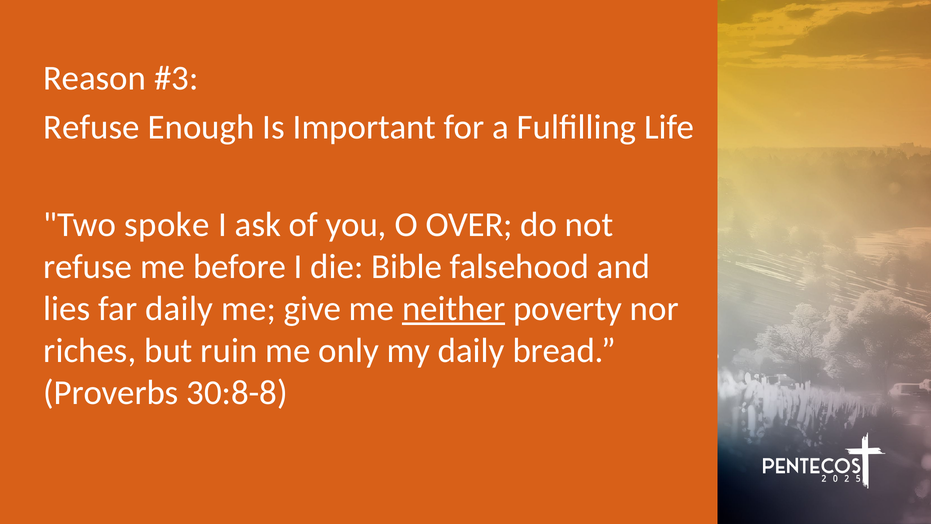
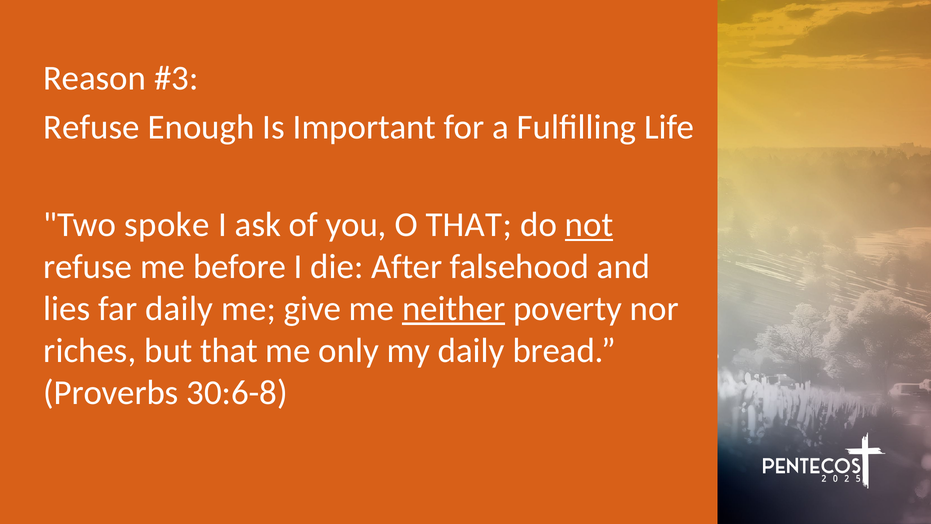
O OVER: OVER -> THAT (469, 225)
not underline: none -> present (589, 225)
Bible: Bible -> After (407, 267)
but ruin: ruin -> that (229, 350)
30:8-8: 30:8-8 -> 30:6-8 (237, 392)
